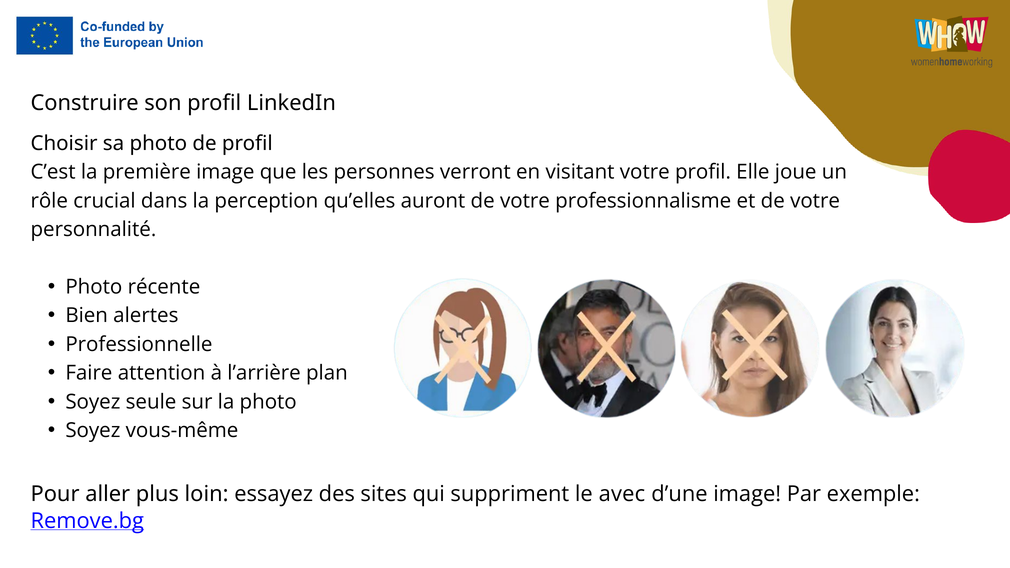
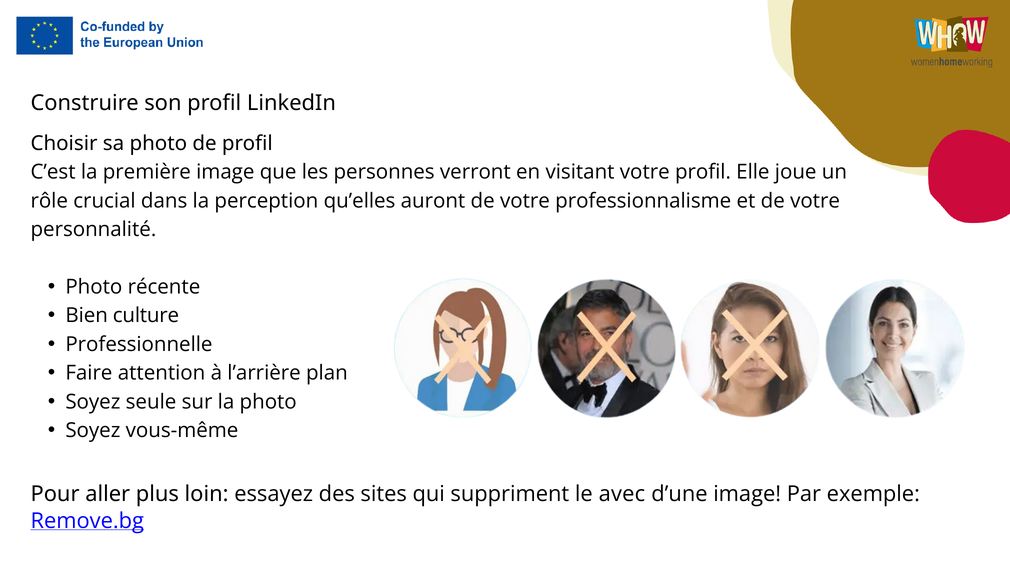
alertes: alertes -> culture (146, 316)
